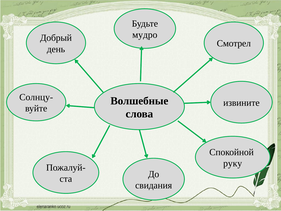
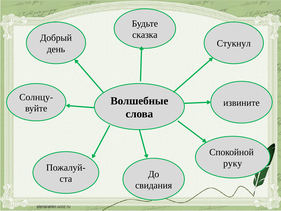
мудро: мудро -> сказка (145, 35)
Смотрел: Смотрел -> Стукнул (234, 43)
